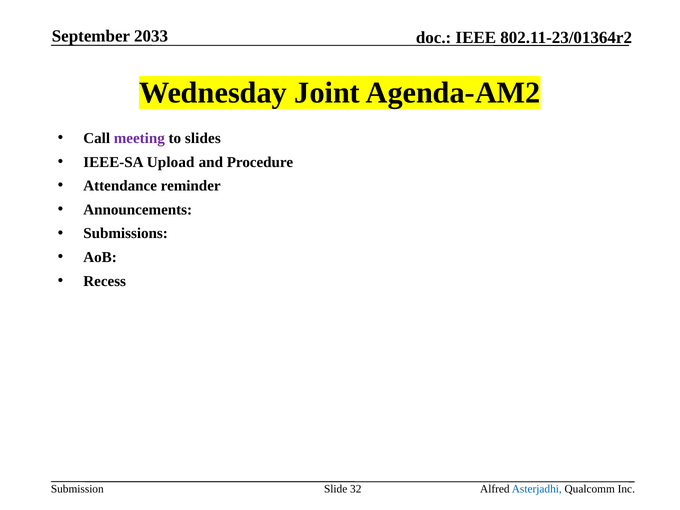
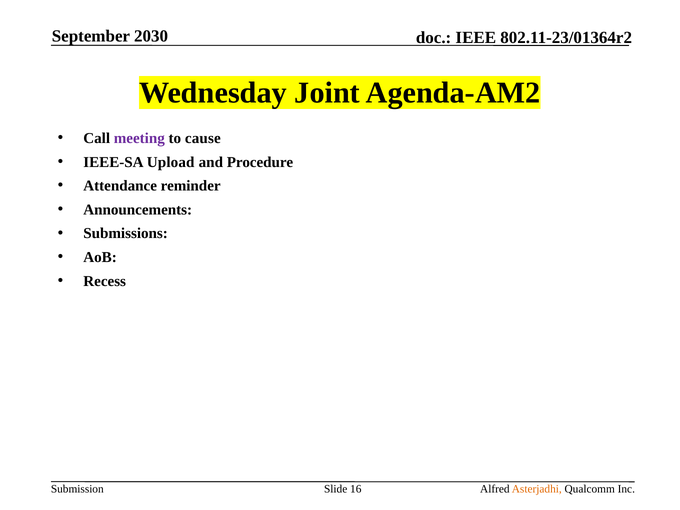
2033: 2033 -> 2030 (151, 36)
slides: slides -> cause (203, 138)
32: 32 -> 16 (356, 489)
Asterjadhi colour: blue -> orange (537, 489)
